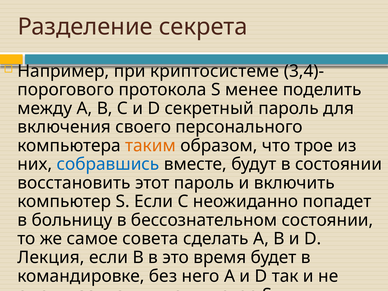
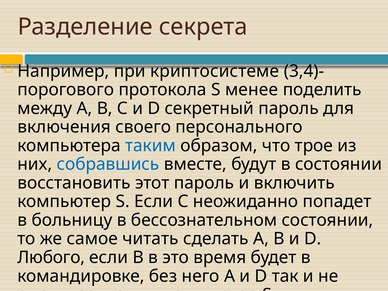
таким colour: orange -> blue (150, 146)
совета: совета -> читать (150, 239)
Лекция: Лекция -> Любого (51, 257)
